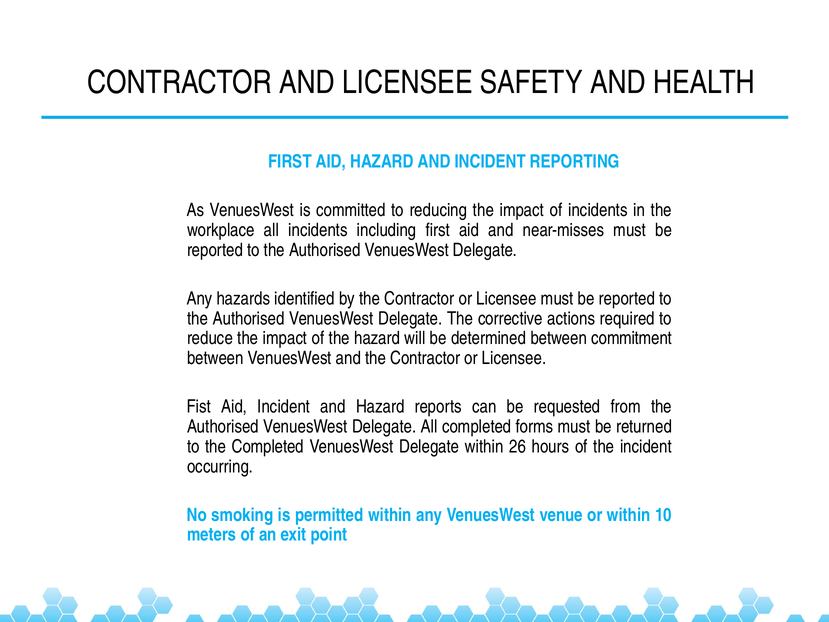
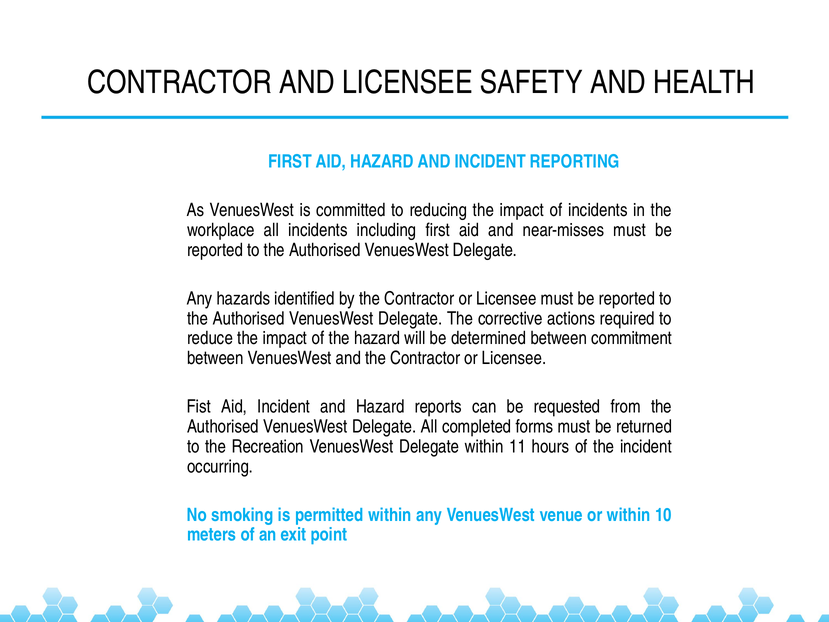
the Completed: Completed -> Recreation (268, 446)
26: 26 -> 11 (518, 446)
